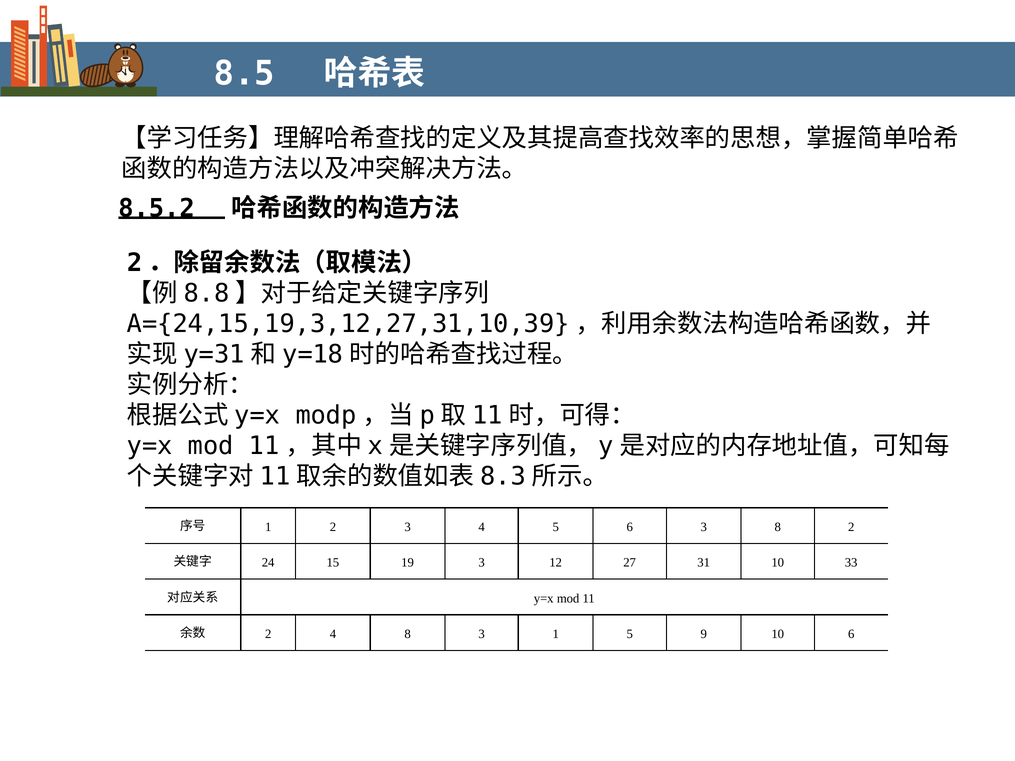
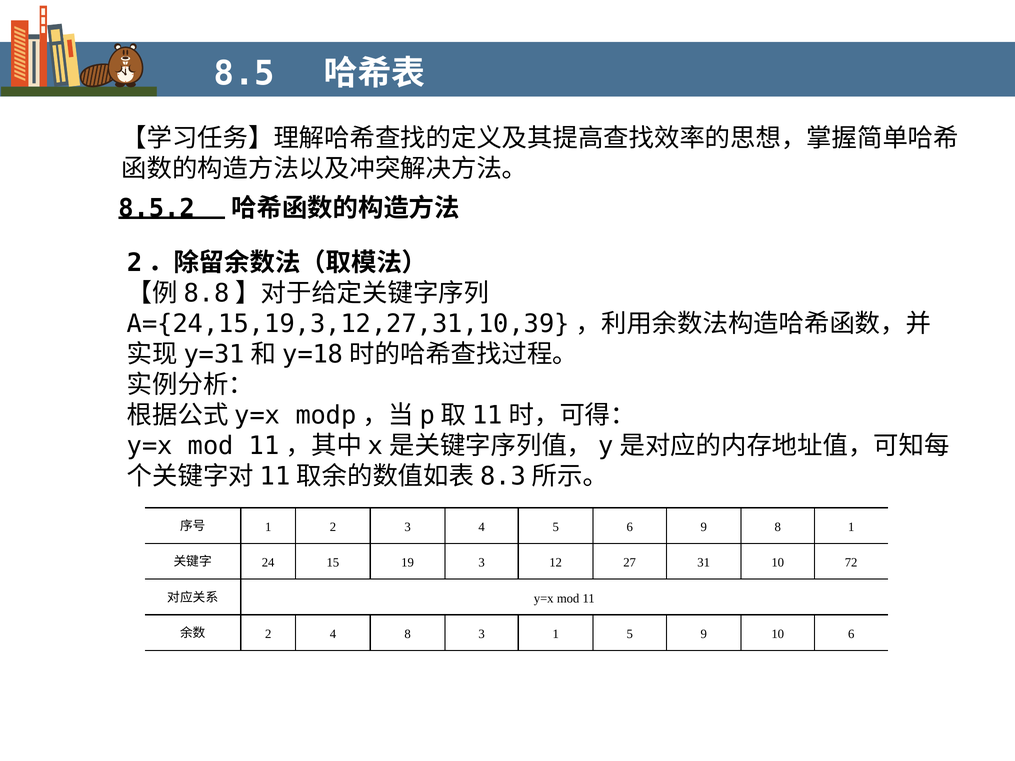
6 3: 3 -> 9 (704, 527)
8 2: 2 -> 1 (851, 527)
33: 33 -> 72 (851, 563)
